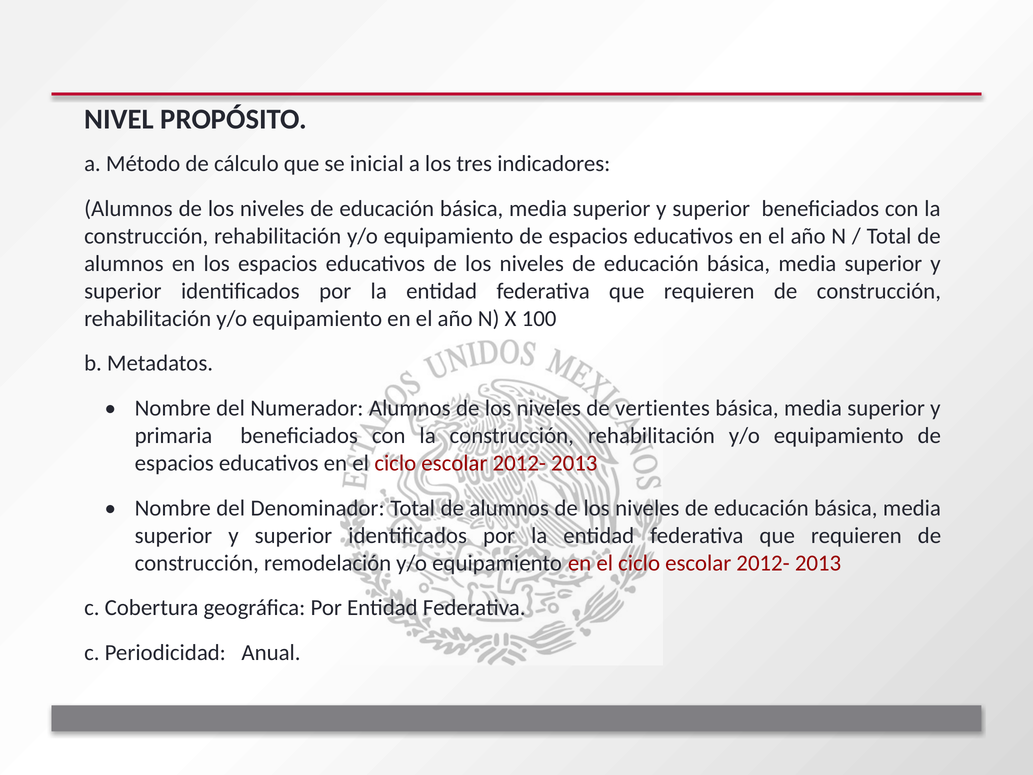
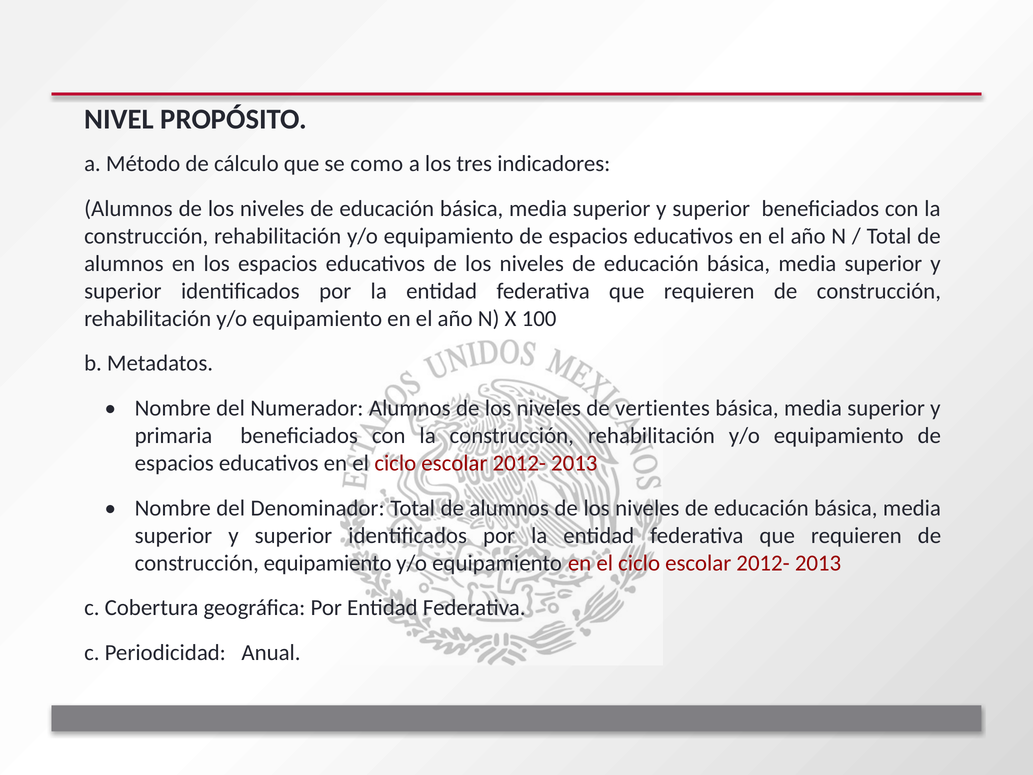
inicial: inicial -> como (377, 164)
construcción remodelación: remodelación -> equipamiento (328, 563)
